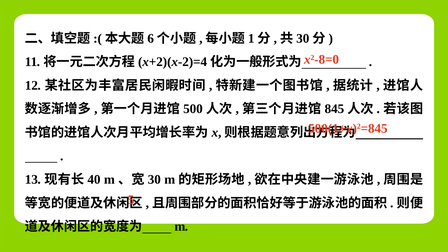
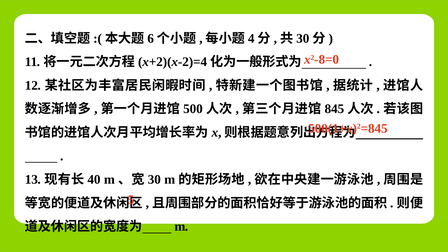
1: 1 -> 4 (251, 38)
